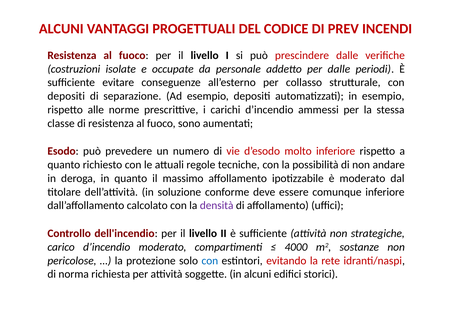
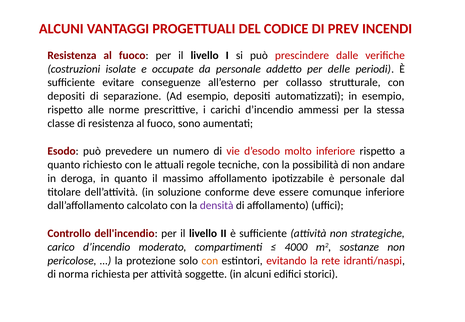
per dalle: dalle -> delle (339, 69)
è moderato: moderato -> personale (362, 178)
con colour: blue -> orange (210, 261)
